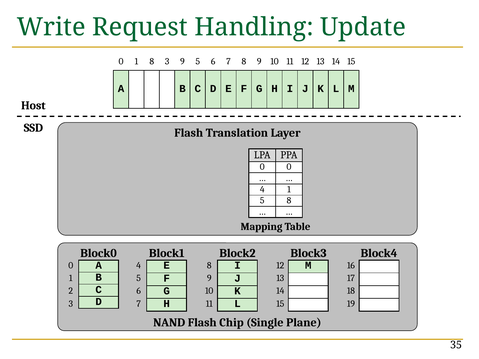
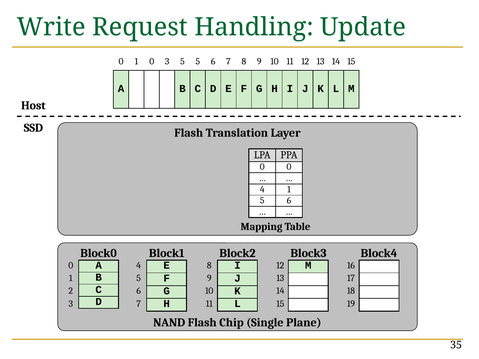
1 8: 8 -> 0 (152, 61)
3 9: 9 -> 5 (182, 61)
8: 8 -> 6 (289, 201)
